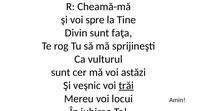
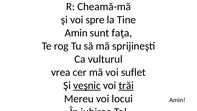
Divin: Divin -> Amin (76, 33)
sunt: sunt -> vrea (61, 72)
astăzi: astăzi -> suflet (133, 72)
veşnic underline: none -> present (87, 85)
